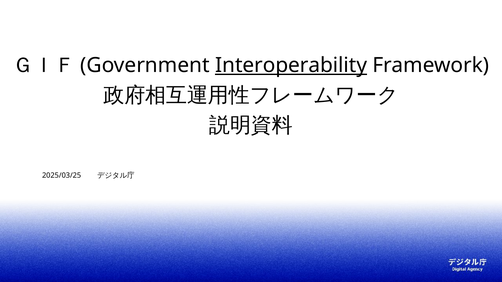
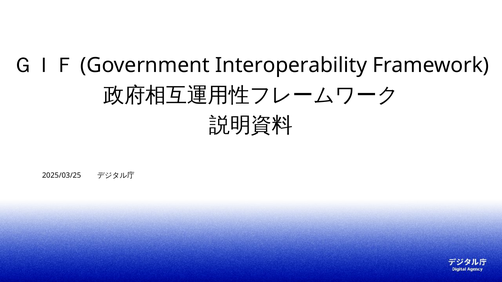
Interoperability underline: present -> none (291, 65)
